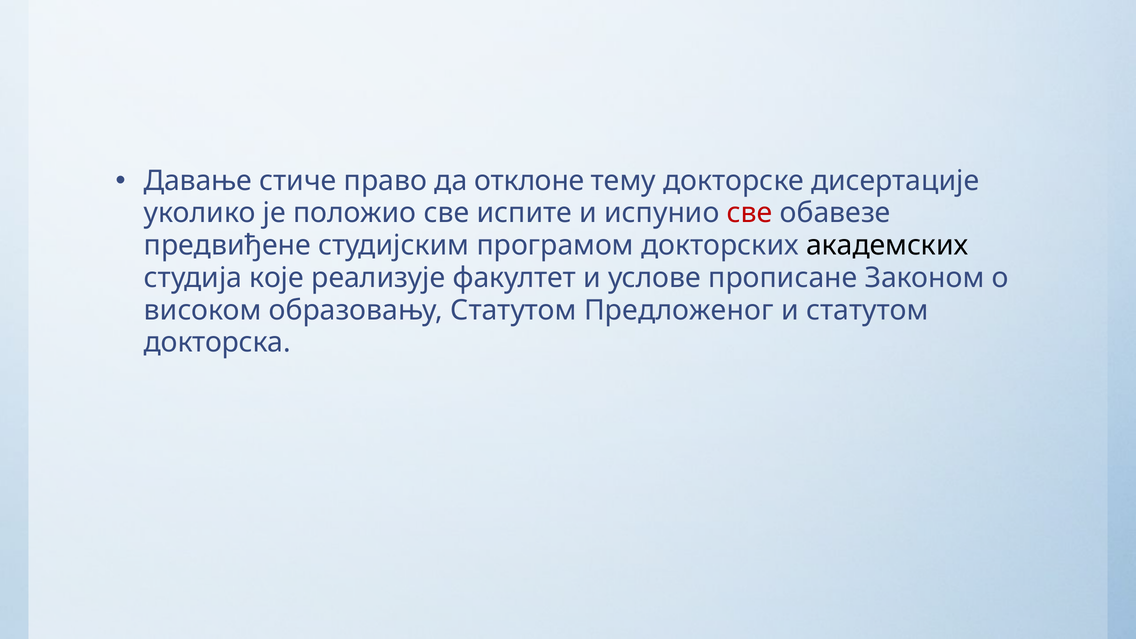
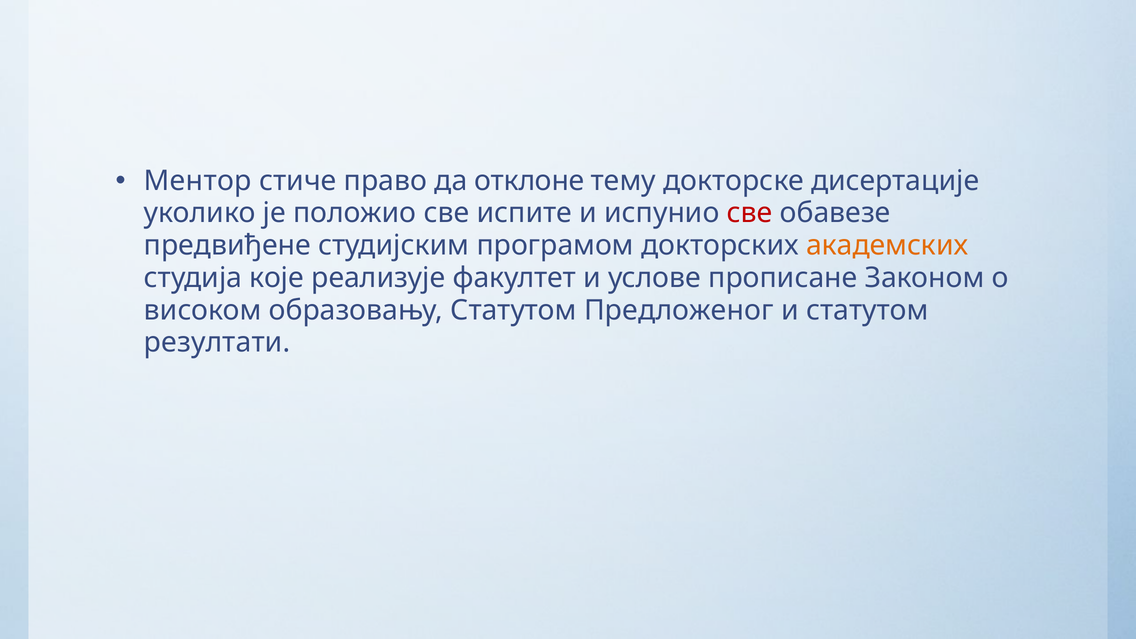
Давање: Давање -> Ментор (198, 181)
академских colour: black -> orange (887, 246)
докторска: докторска -> резултати (217, 343)
